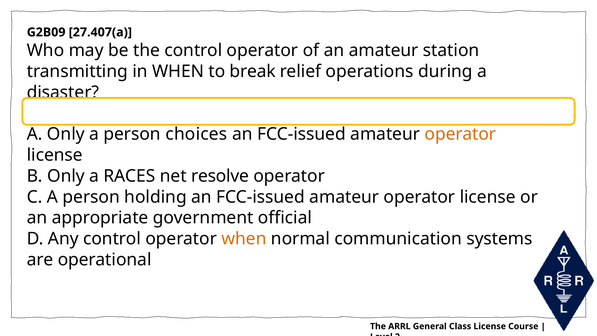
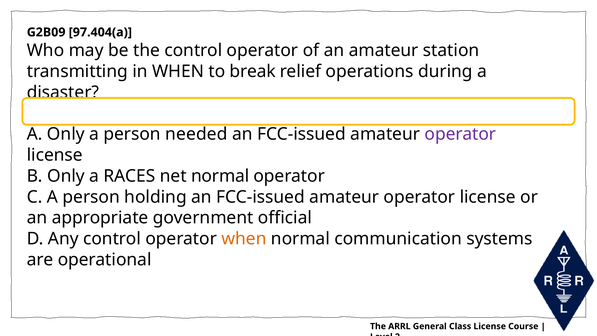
27.407(a: 27.407(a -> 97.404(a (100, 32)
choices: choices -> needed (196, 134)
operator colour: orange -> purple (460, 134)
net resolve: resolve -> normal (220, 176)
